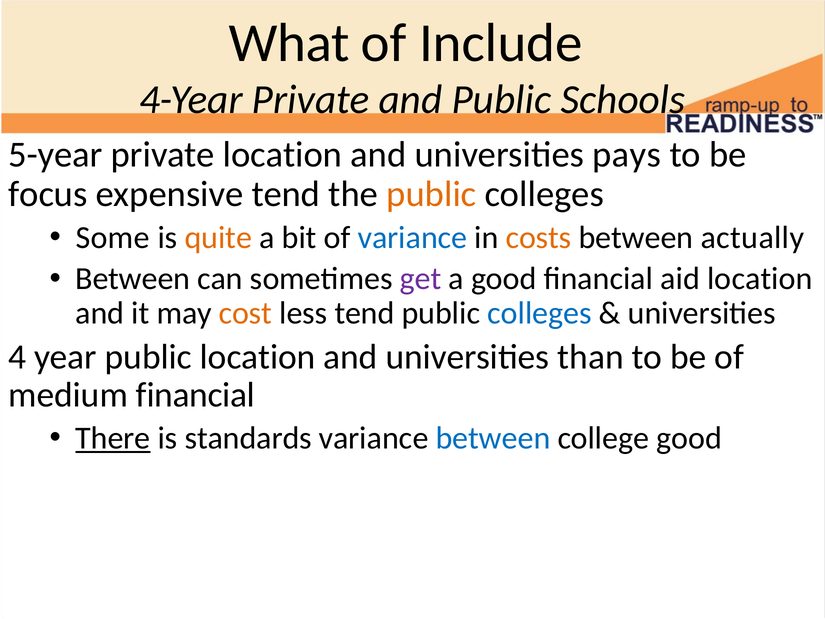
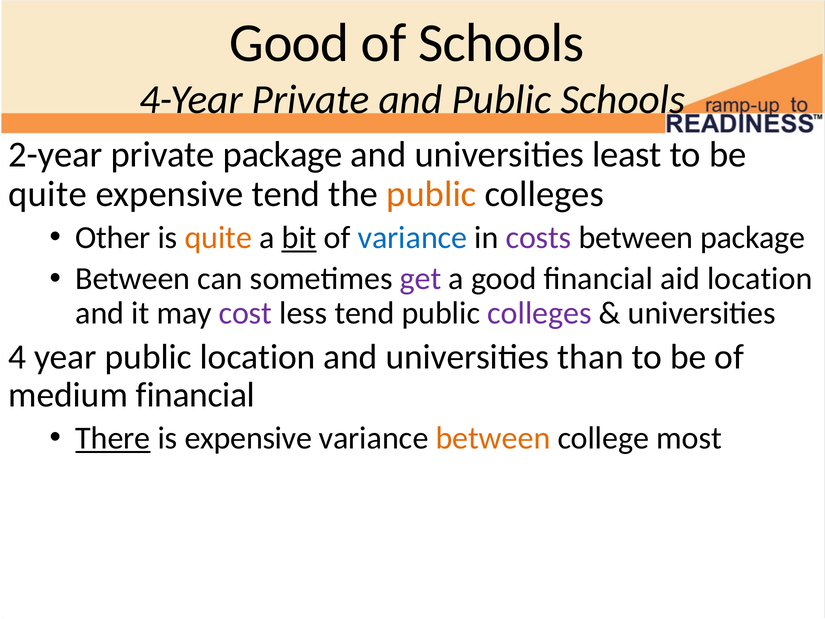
What: What -> Good (289, 43)
of Include: Include -> Schools (501, 43)
5-year: 5-year -> 2-year (55, 154)
private location: location -> package (283, 154)
pays: pays -> least (627, 154)
focus: focus -> quite (48, 194)
Some: Some -> Other (113, 238)
bit underline: none -> present (299, 238)
costs colour: orange -> purple (539, 238)
between actually: actually -> package (753, 238)
cost colour: orange -> purple (245, 313)
colleges colour: blue -> purple (540, 313)
is standards: standards -> expensive (248, 438)
between colour: blue -> orange (493, 438)
college good: good -> most (689, 438)
